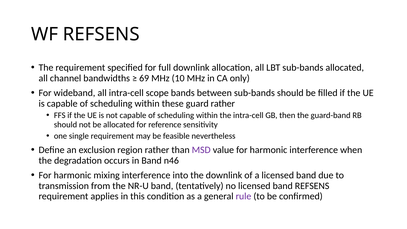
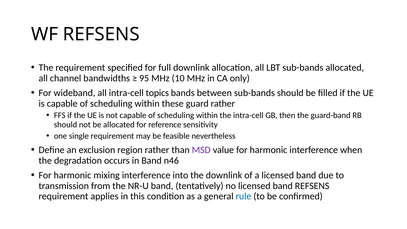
69: 69 -> 95 (144, 78)
scope: scope -> topics (157, 93)
rule colour: purple -> blue (243, 196)
